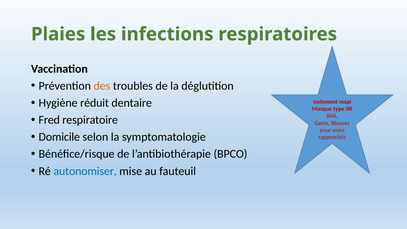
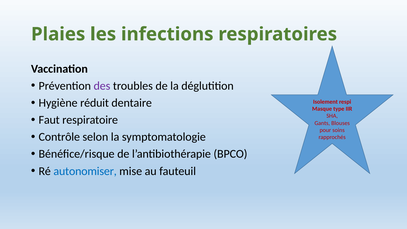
des colour: orange -> purple (102, 86)
Fred: Fred -> Faut (49, 120)
Domicile: Domicile -> Contrôle (59, 137)
